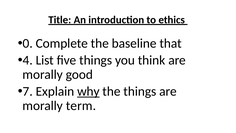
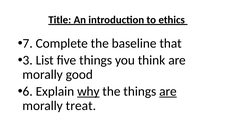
0: 0 -> 7 (28, 43)
4: 4 -> 3 (28, 60)
7: 7 -> 6 (28, 91)
are underline: none -> present (168, 91)
term: term -> treat (81, 106)
